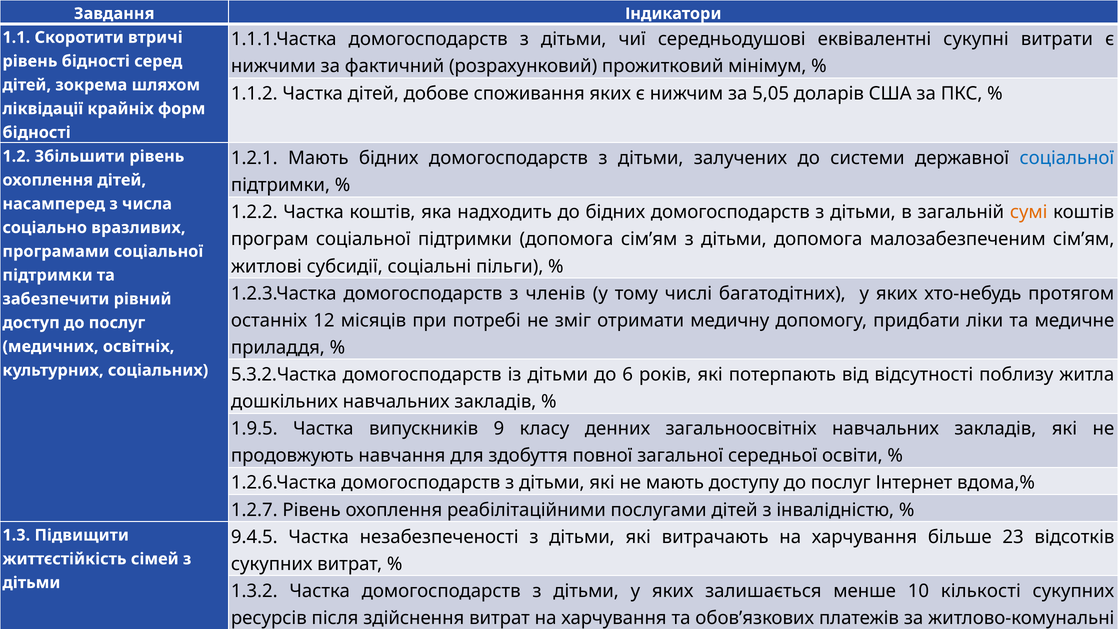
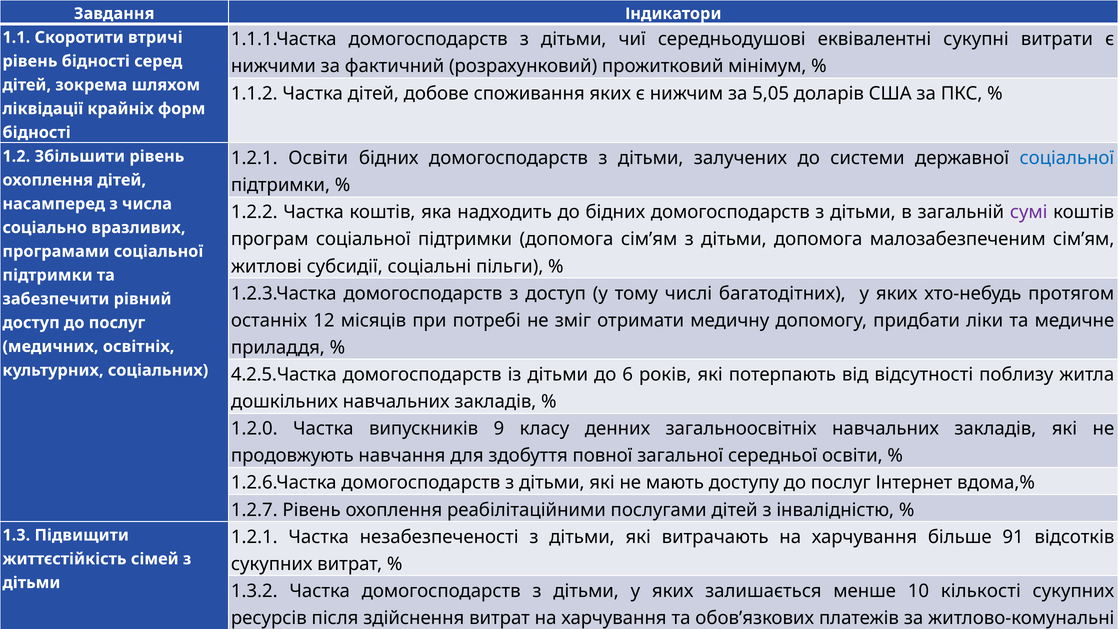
1.2.1 Мають: Мають -> Освіти (318, 158)
сумі colour: orange -> purple (1029, 212)
з членів: членів -> доступ (556, 293)
5.3.2.Частка: 5.3.2.Частка -> 4.2.5.Частка (284, 375)
1.9.5: 1.9.5 -> 1.2.0 (254, 429)
9.4.5: 9.4.5 -> 1.2.1 (254, 537)
23: 23 -> 91 (1013, 537)
